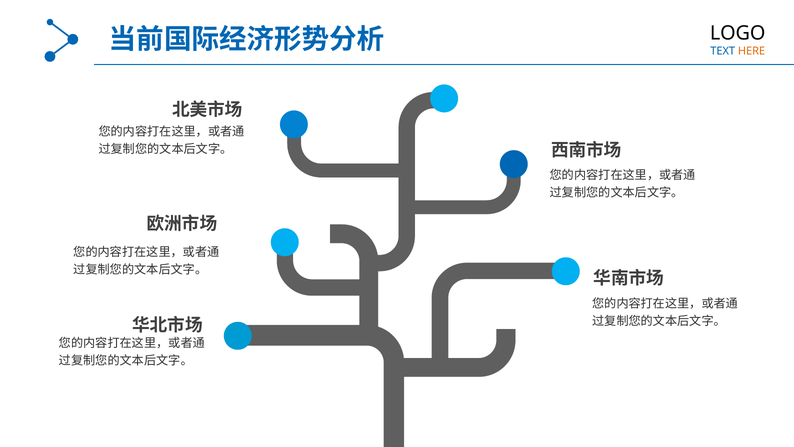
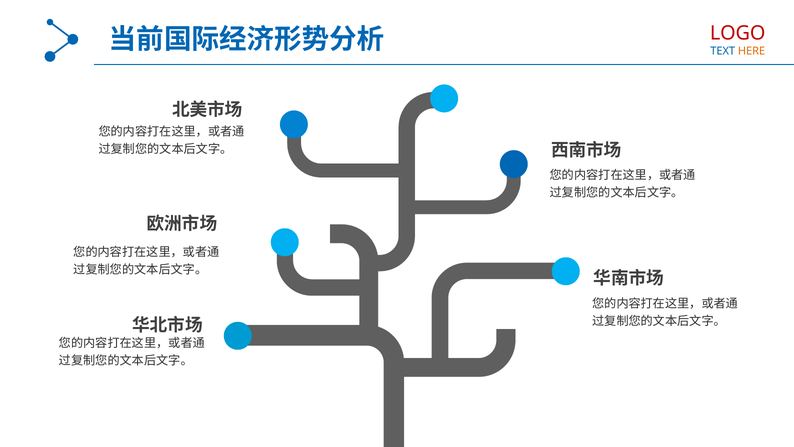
LOGO colour: black -> red (738, 33)
